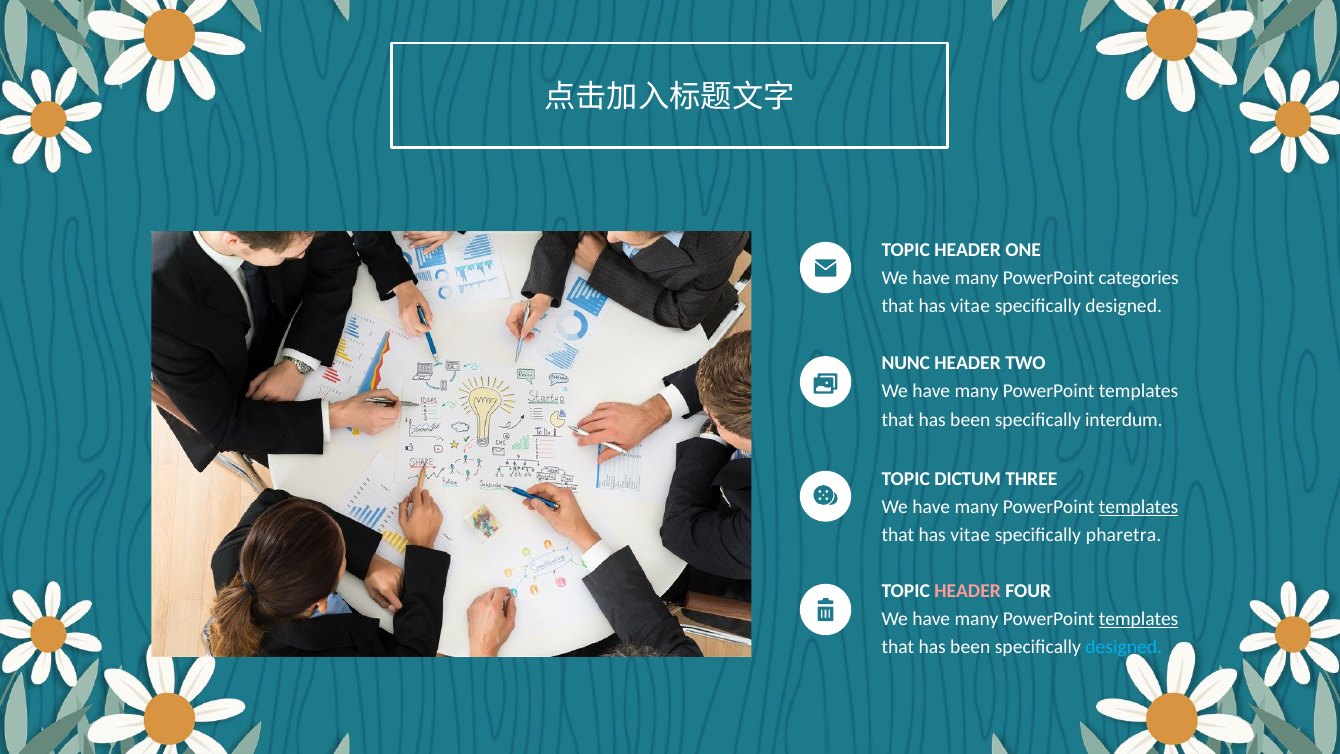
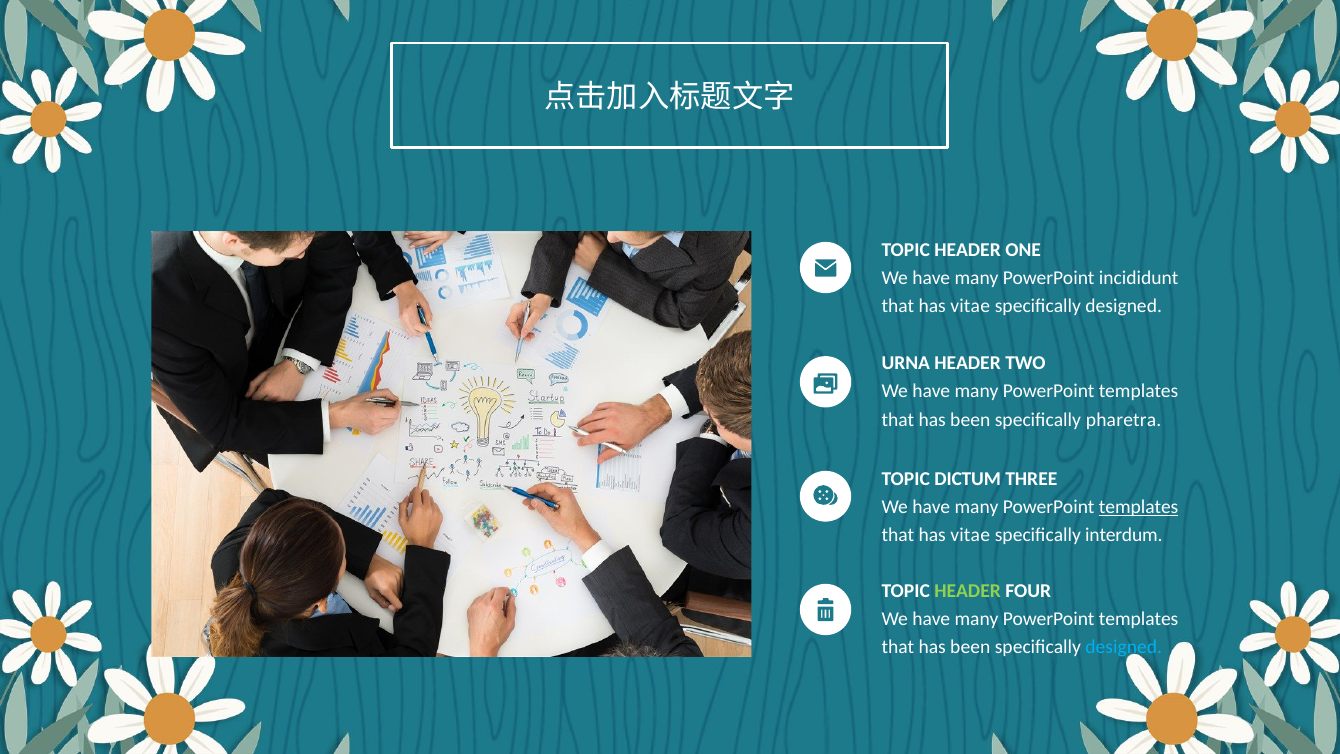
categories: categories -> incididunt (1139, 278)
NUNC: NUNC -> URNA (906, 363)
interdum: interdum -> pharetra (1124, 420)
pharetra: pharetra -> interdum (1124, 535)
HEADER colour: pink -> light green (968, 591)
templates underline: present -> none (1139, 619)
